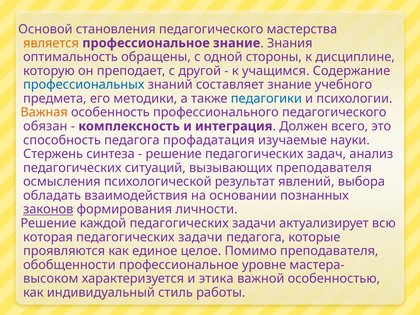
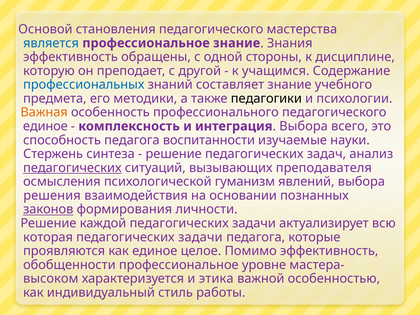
является colour: orange -> blue (51, 43)
оптимальность: оптимальность -> эффективность (70, 57)
педагогики colour: blue -> black (266, 99)
обязан: обязан -> единое (45, 126)
Должен: Должен -> Выбора (304, 126)
профадатация: профадатация -> воспитанности (209, 140)
педагогических underline: none -> present (72, 168)
результат: результат -> гуманизм (245, 182)
обладать: обладать -> решения (52, 196)
Помимо преподавателя: преподавателя -> эффективность (329, 251)
